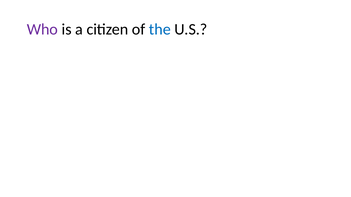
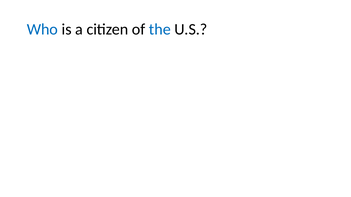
Who colour: purple -> blue (42, 30)
